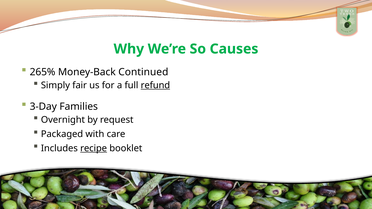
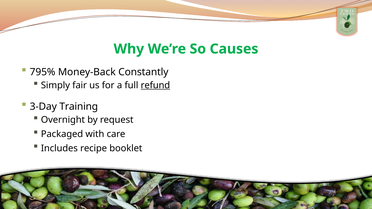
265%: 265% -> 795% (43, 72)
Continued: Continued -> Constantly (143, 72)
Families: Families -> Training (79, 107)
recipe underline: present -> none (94, 148)
